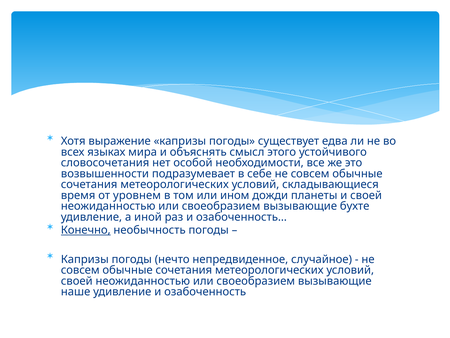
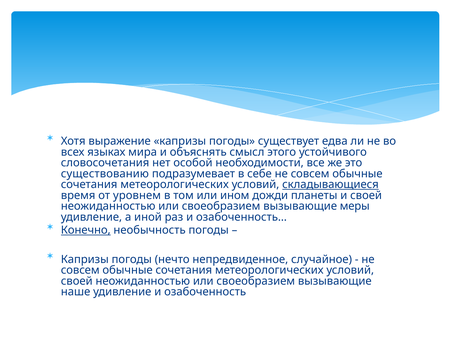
возвышенности: возвышенности -> существованию (105, 173)
складывающиеся underline: none -> present (330, 184)
бухте: бухте -> меры (355, 206)
